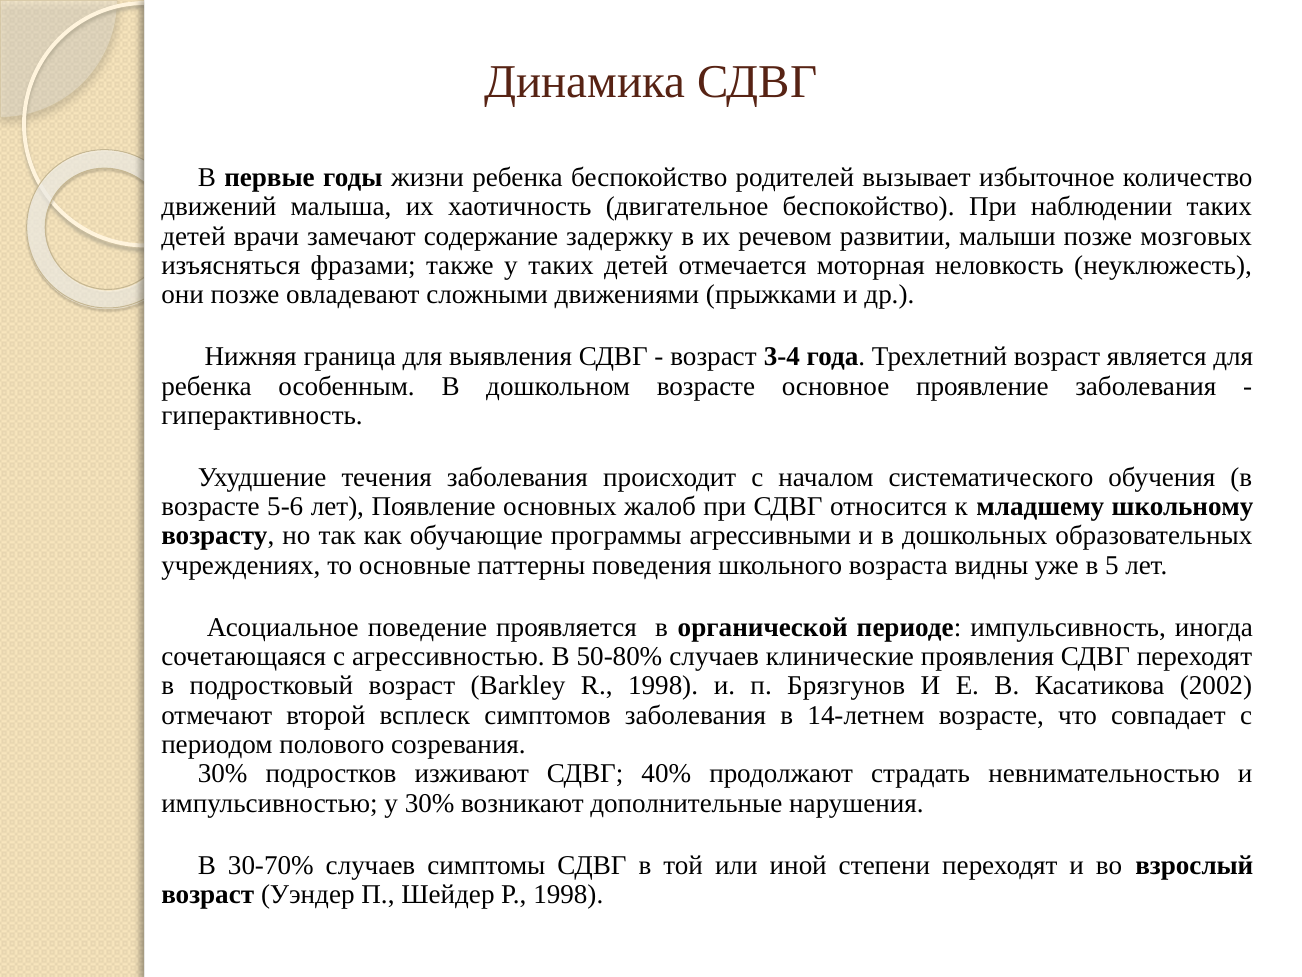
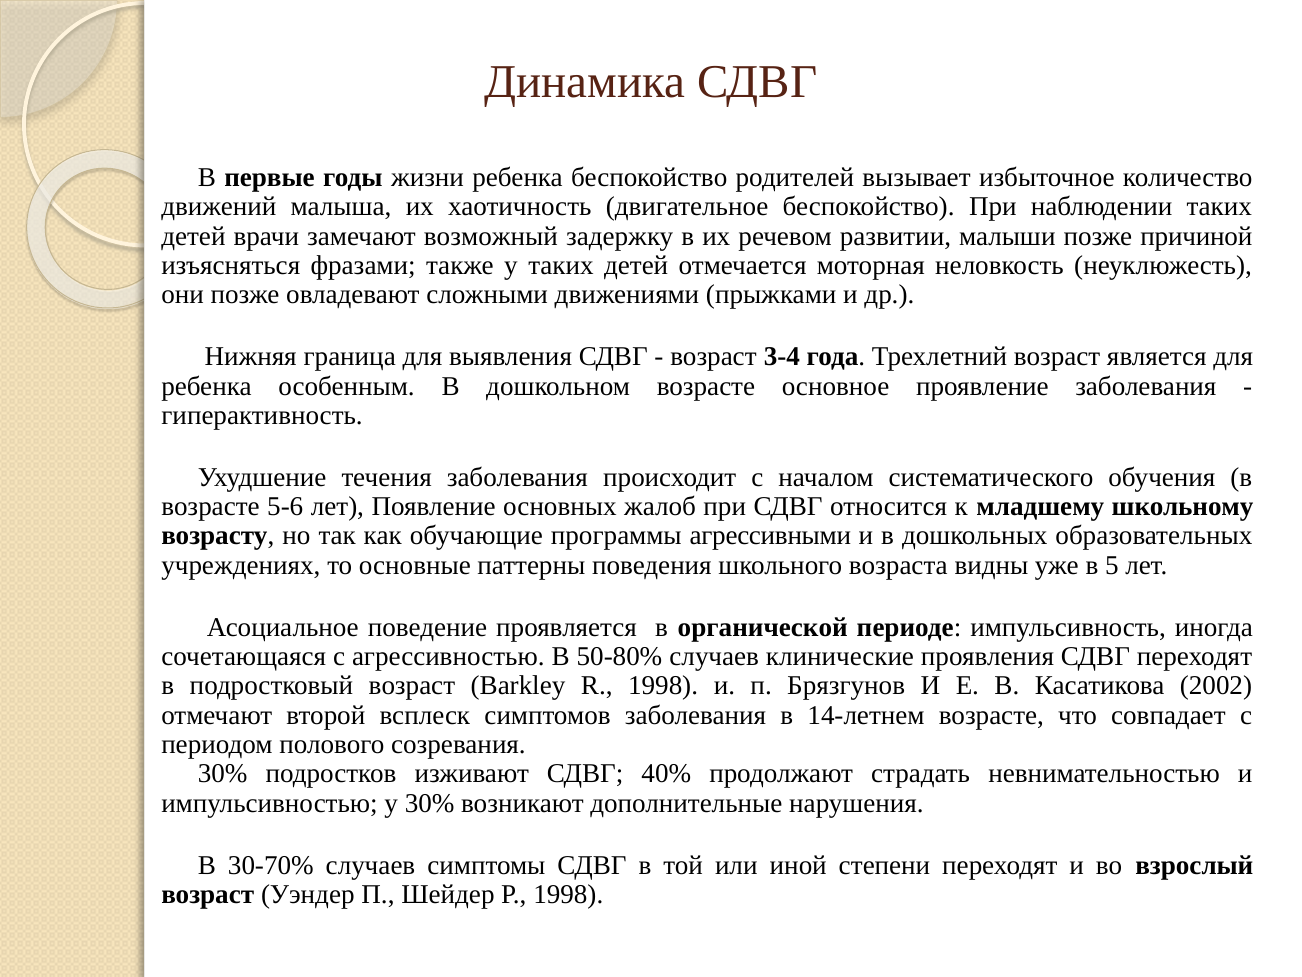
содержание: содержание -> возможный (491, 236)
мозговых: мозговых -> причиной (1196, 236)
